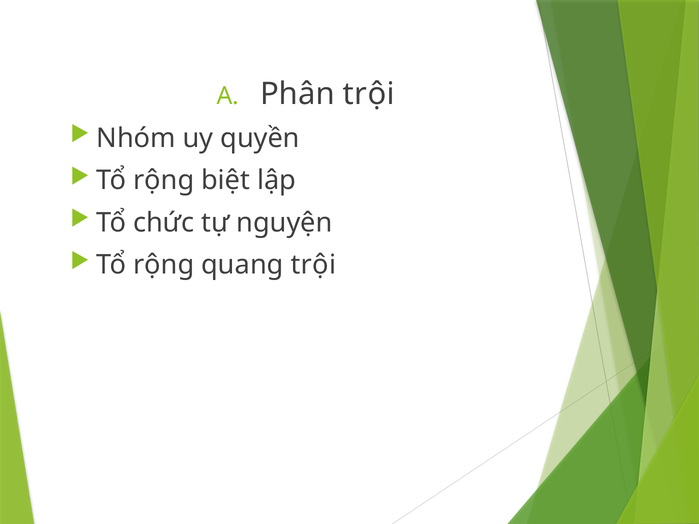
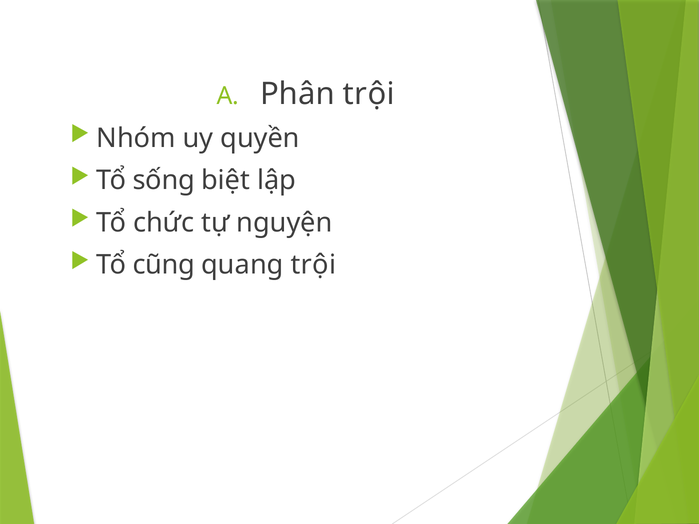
rộng: rộng -> sống (164, 180)
rộng: rộng -> cũng (164, 265)
